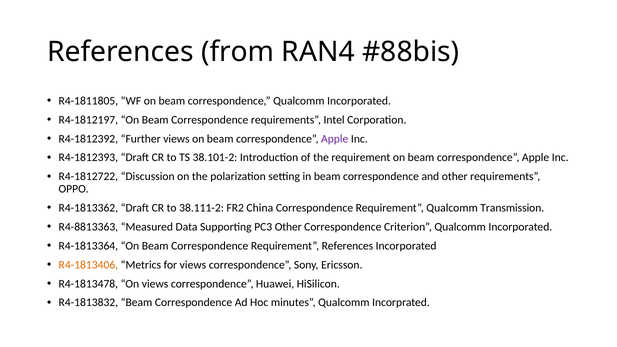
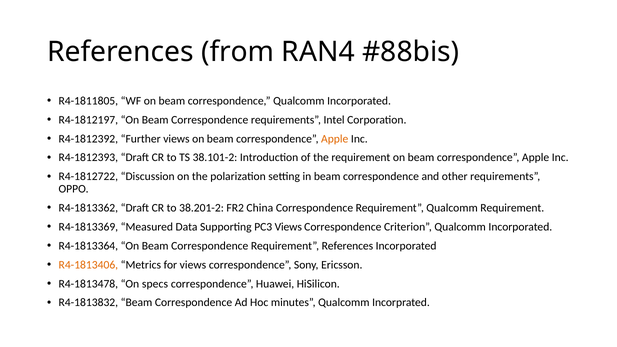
Apple colour: purple -> orange (335, 139)
38.111-2: 38.111-2 -> 38.201-2 (202, 208)
Qualcomm Transmission: Transmission -> Requirement (512, 208)
R4-8813363: R4-8813363 -> R4-1813369 (88, 227)
PC3 Other: Other -> Views (288, 227)
On views: views -> specs (155, 284)
